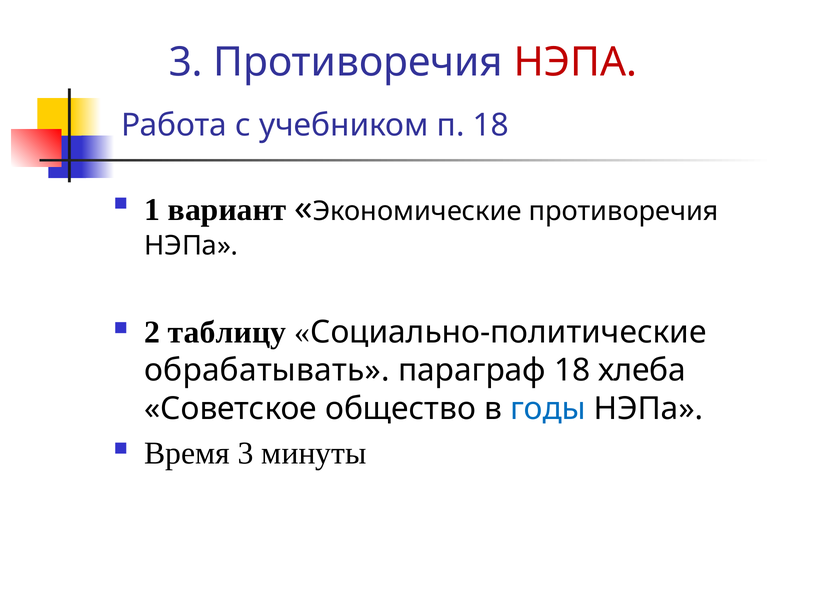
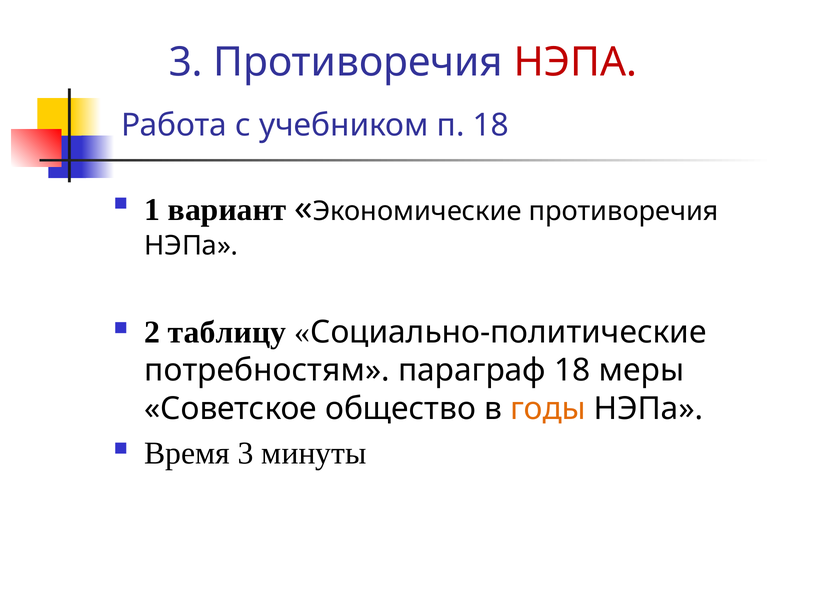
обрабатывать: обрабатывать -> потребностям (267, 371)
хлеба: хлеба -> меры (642, 371)
годы colour: blue -> orange (548, 409)
